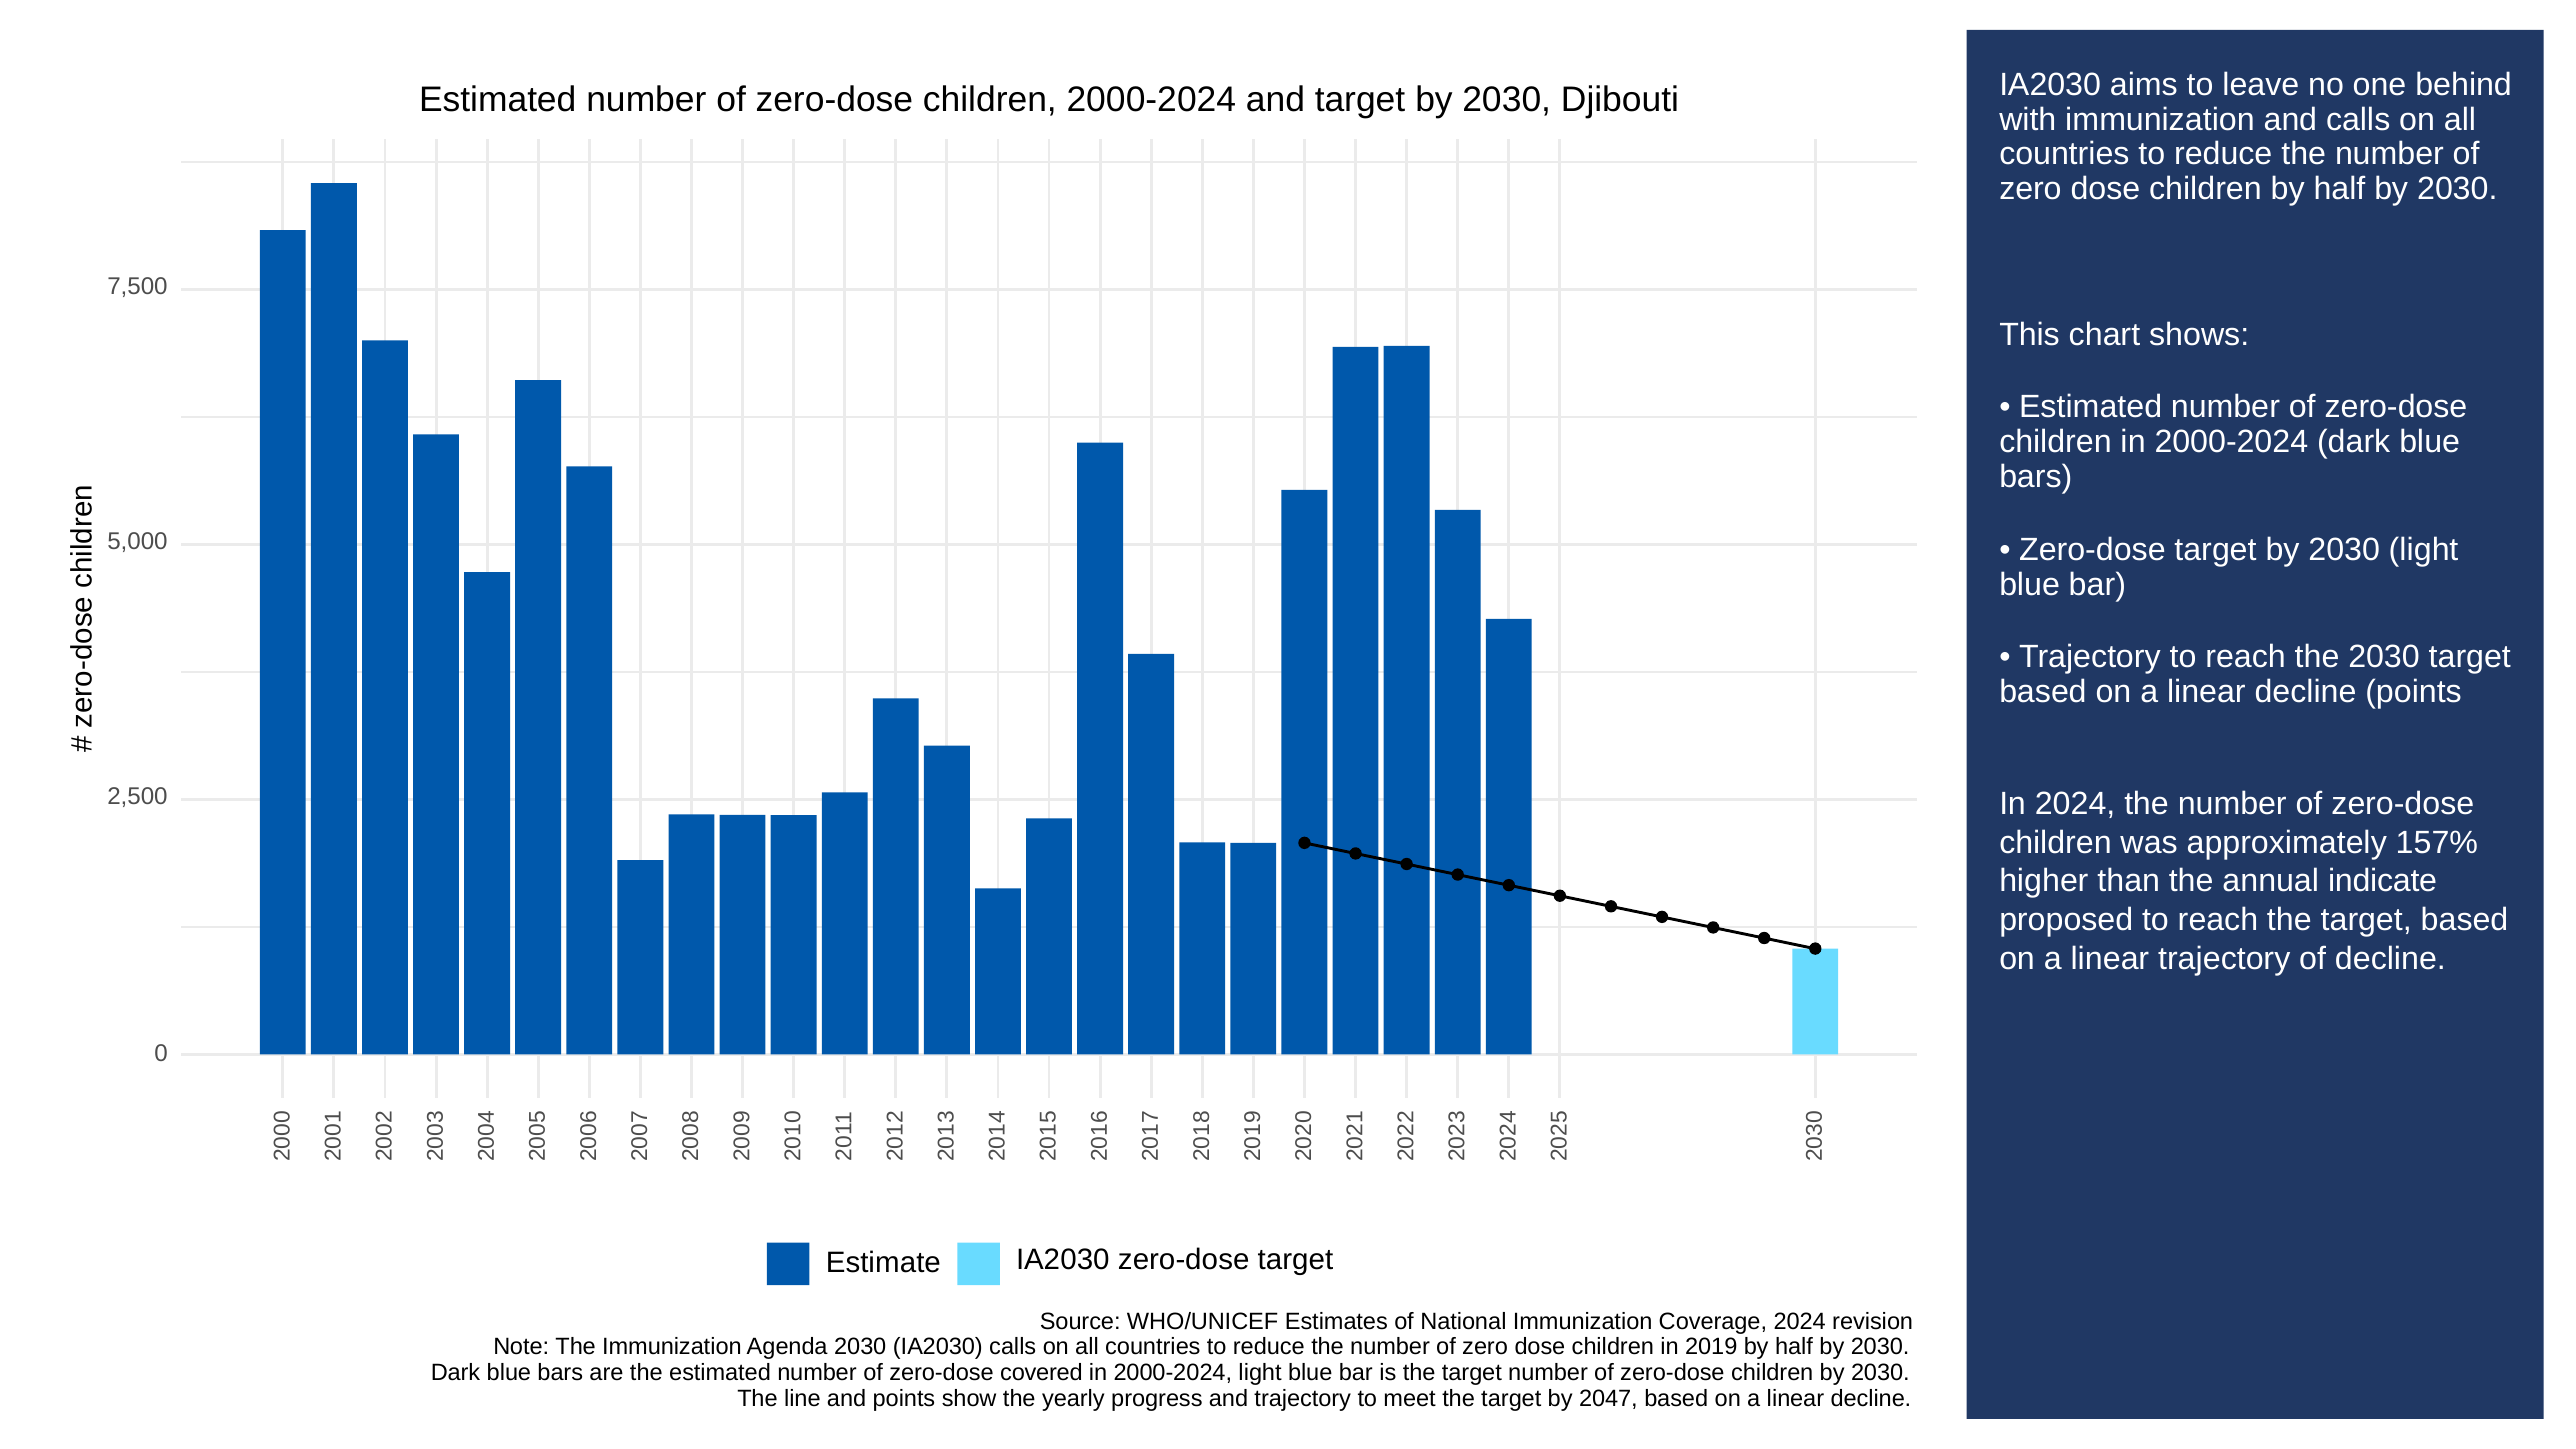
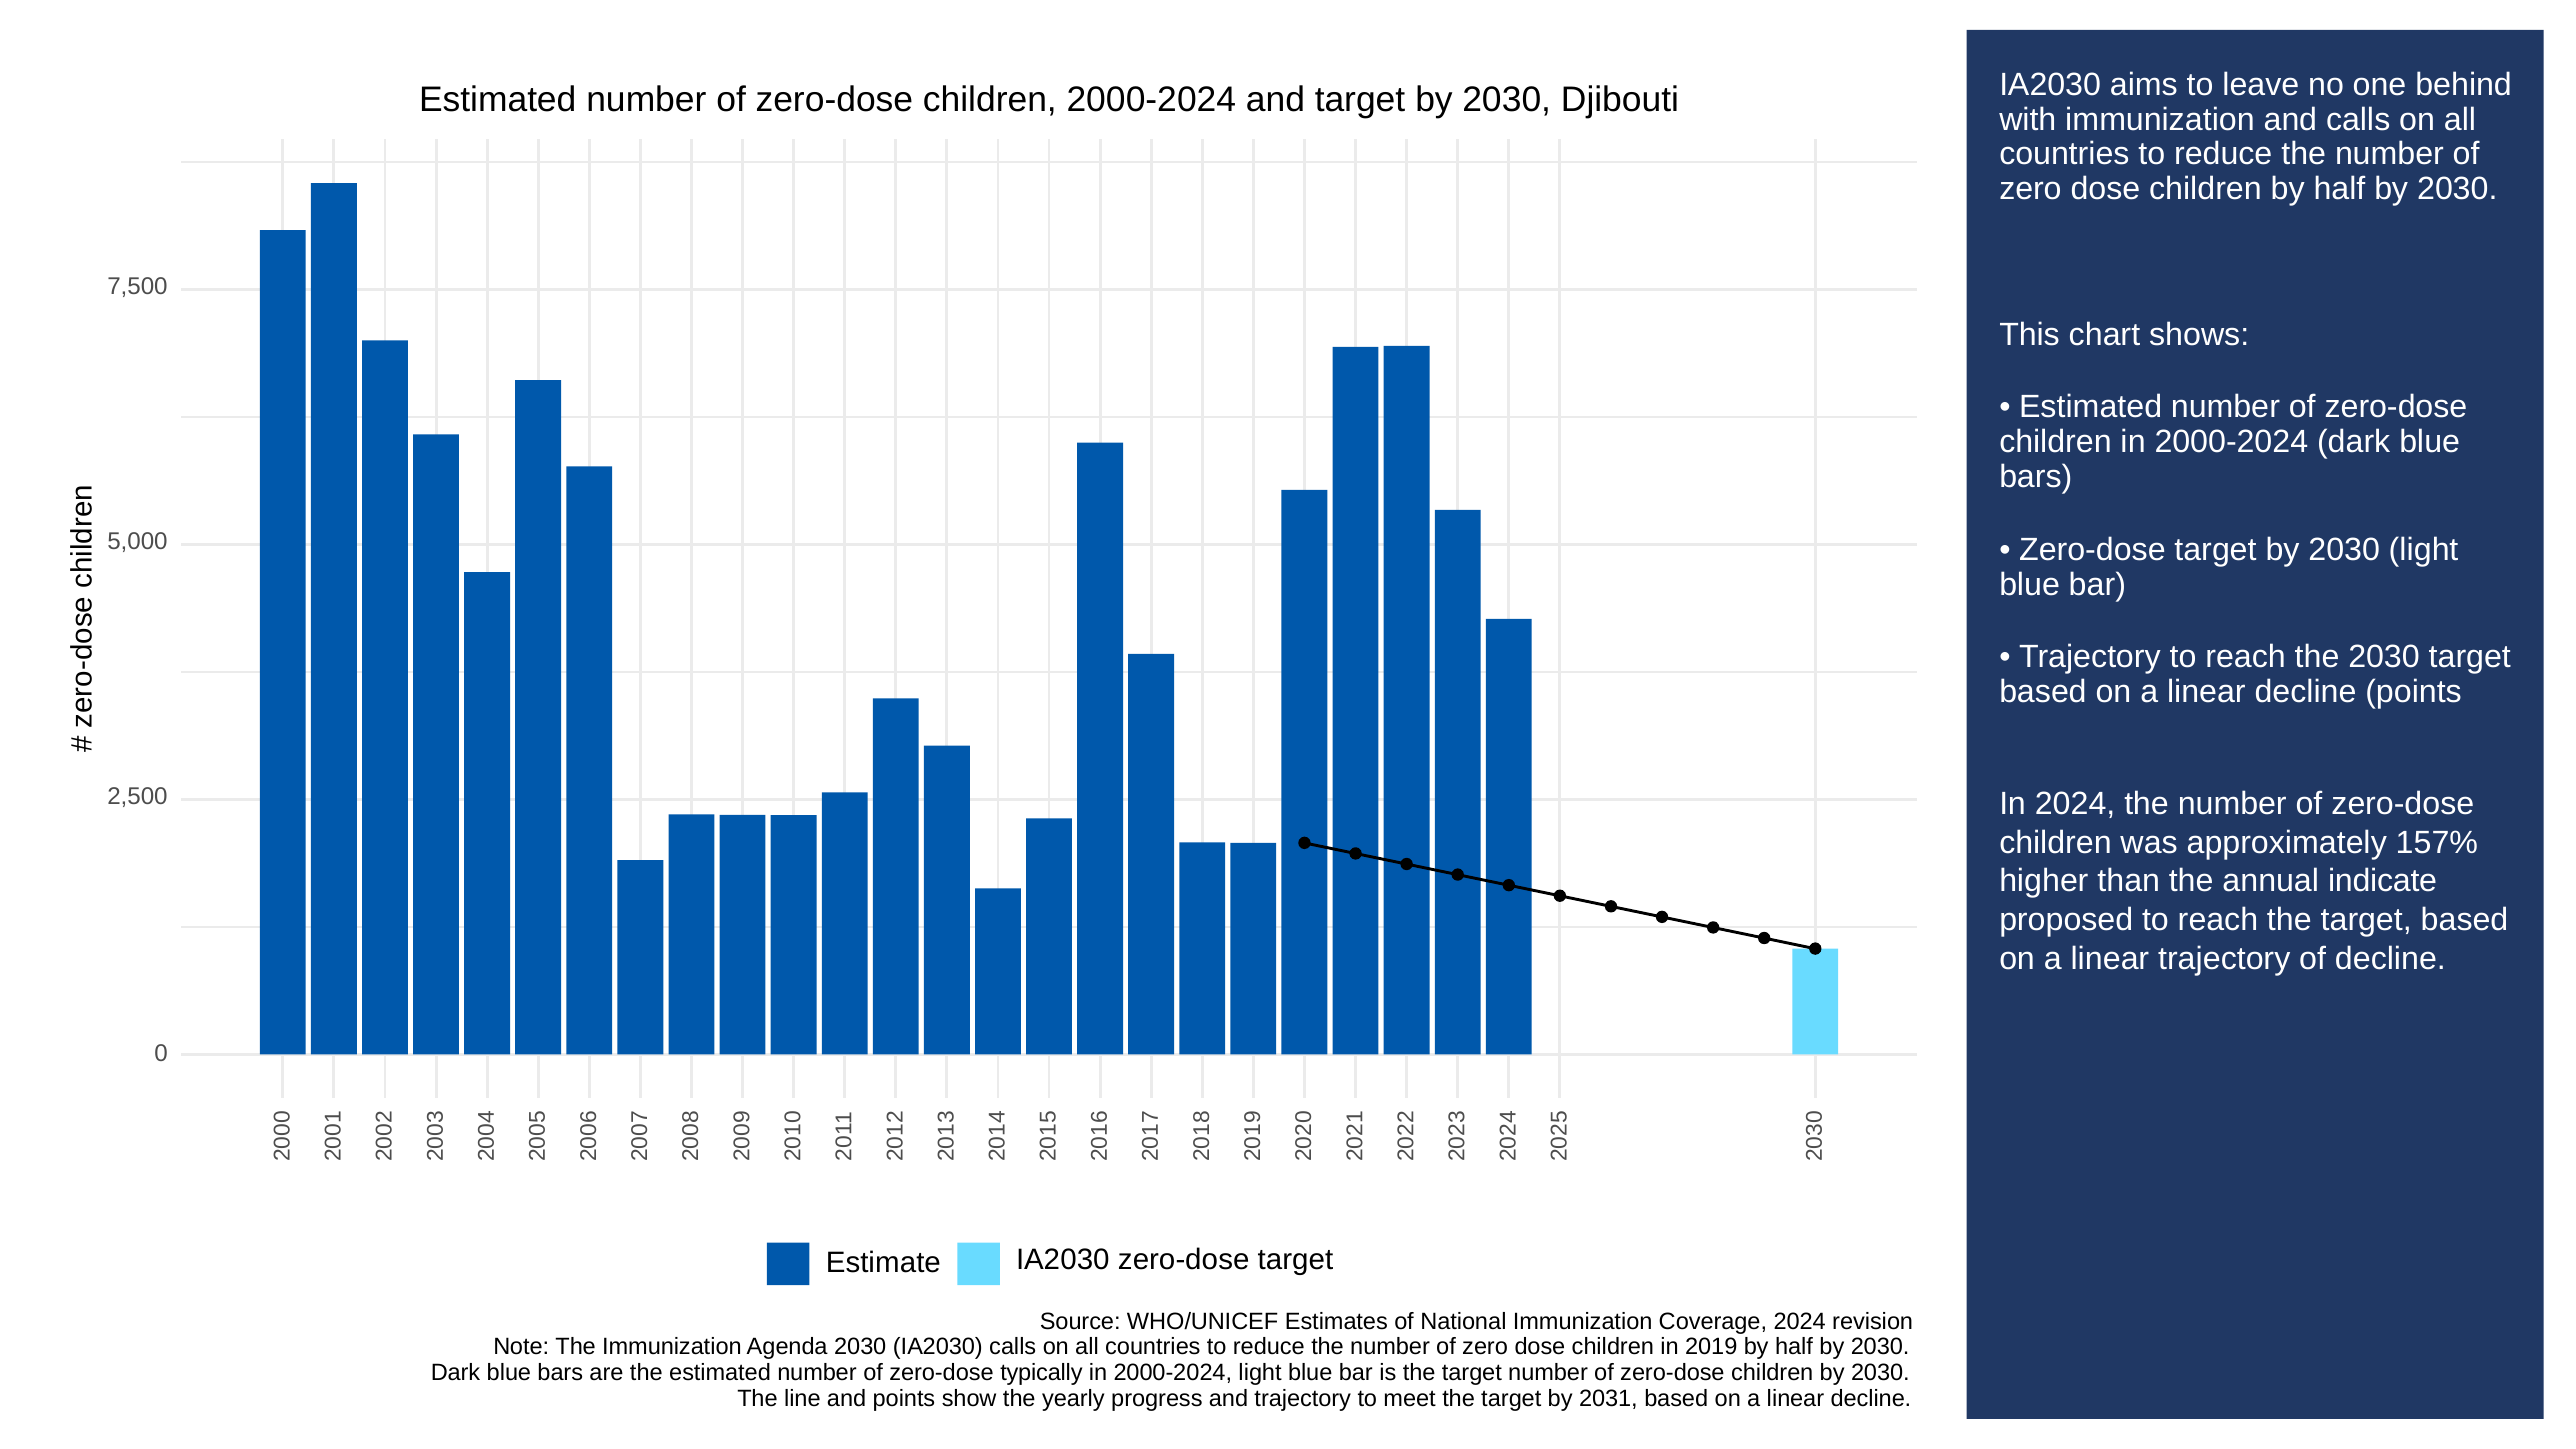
covered: covered -> typically (1041, 1373)
2047: 2047 -> 2031 (1608, 1398)
